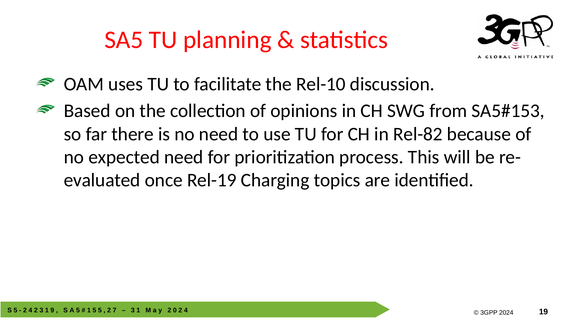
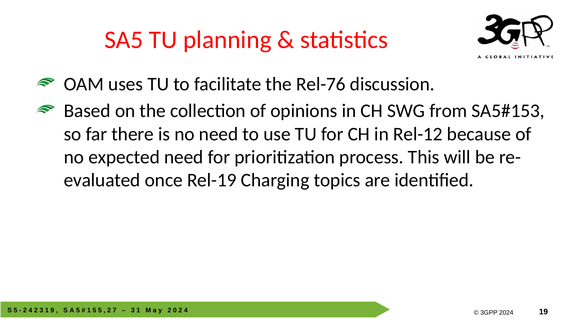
Rel-10: Rel-10 -> Rel-76 (321, 84)
Rel-82: Rel-82 -> Rel-12 (418, 134)
